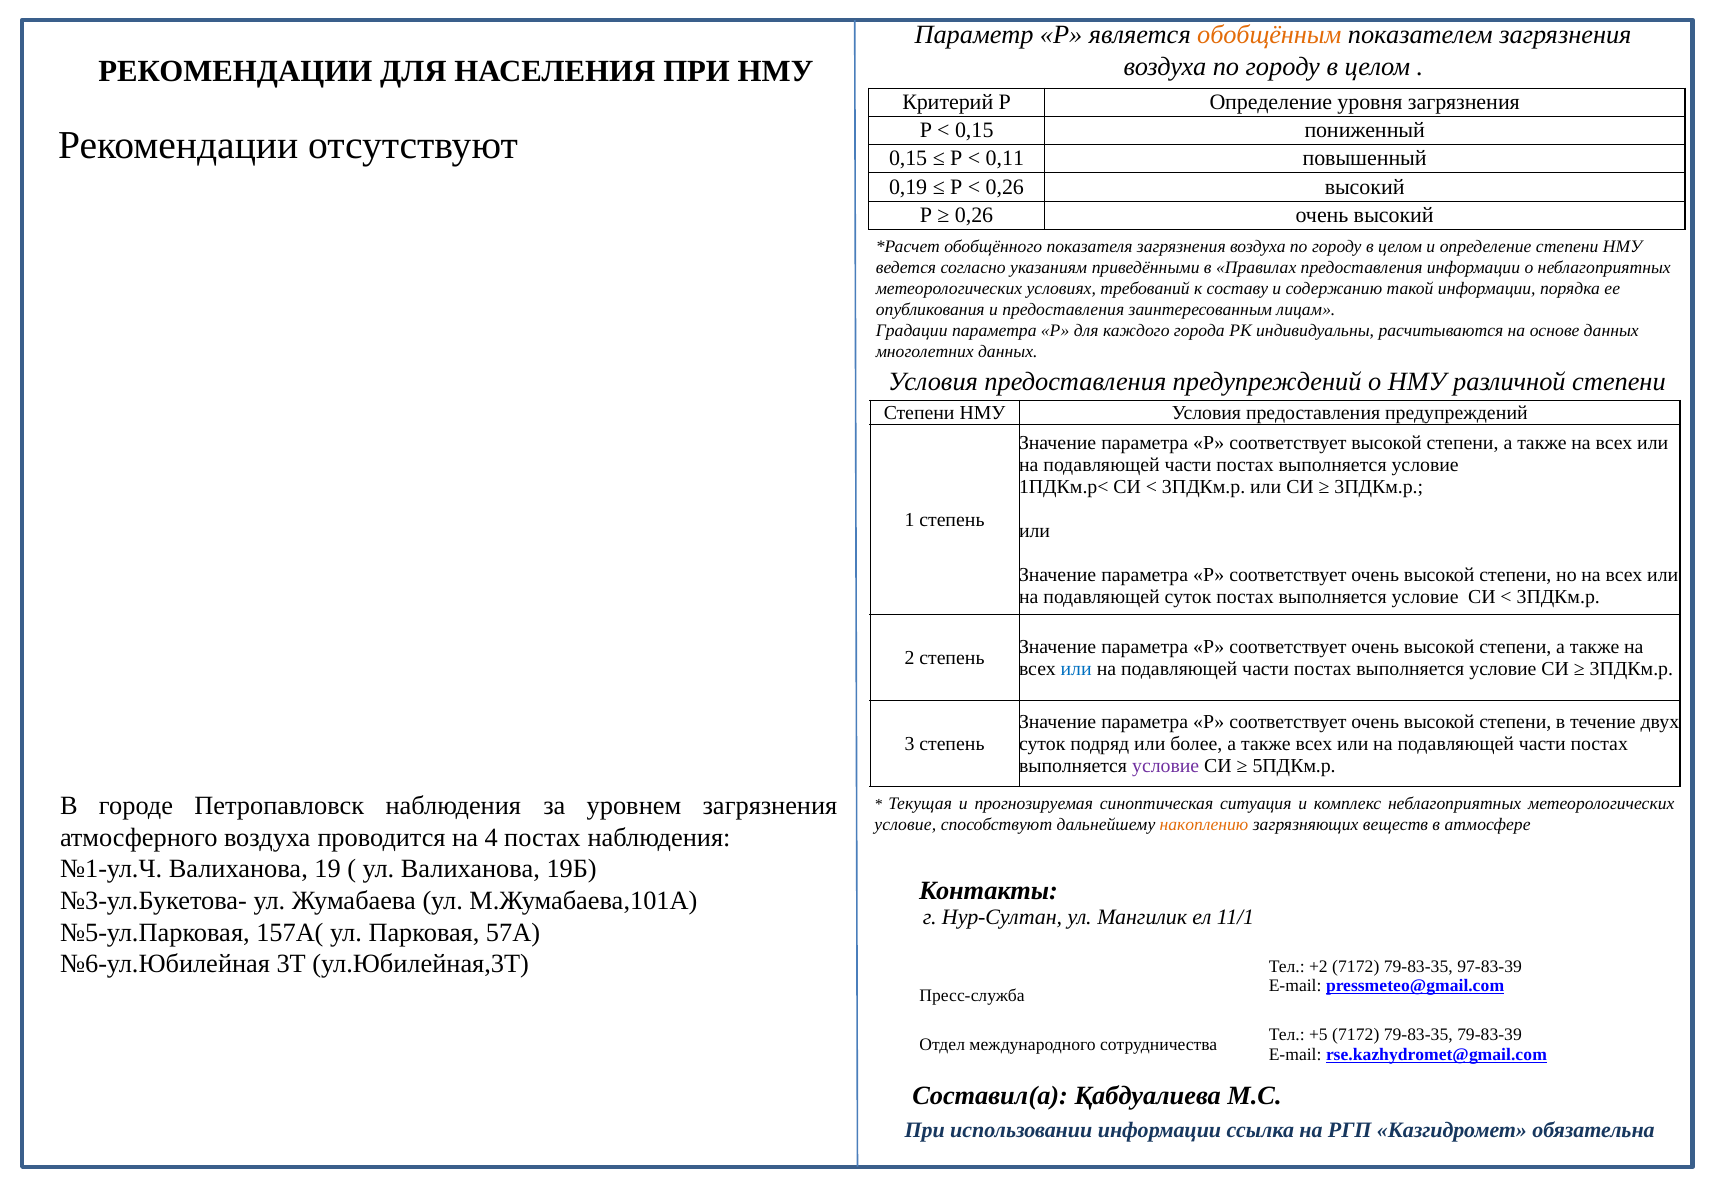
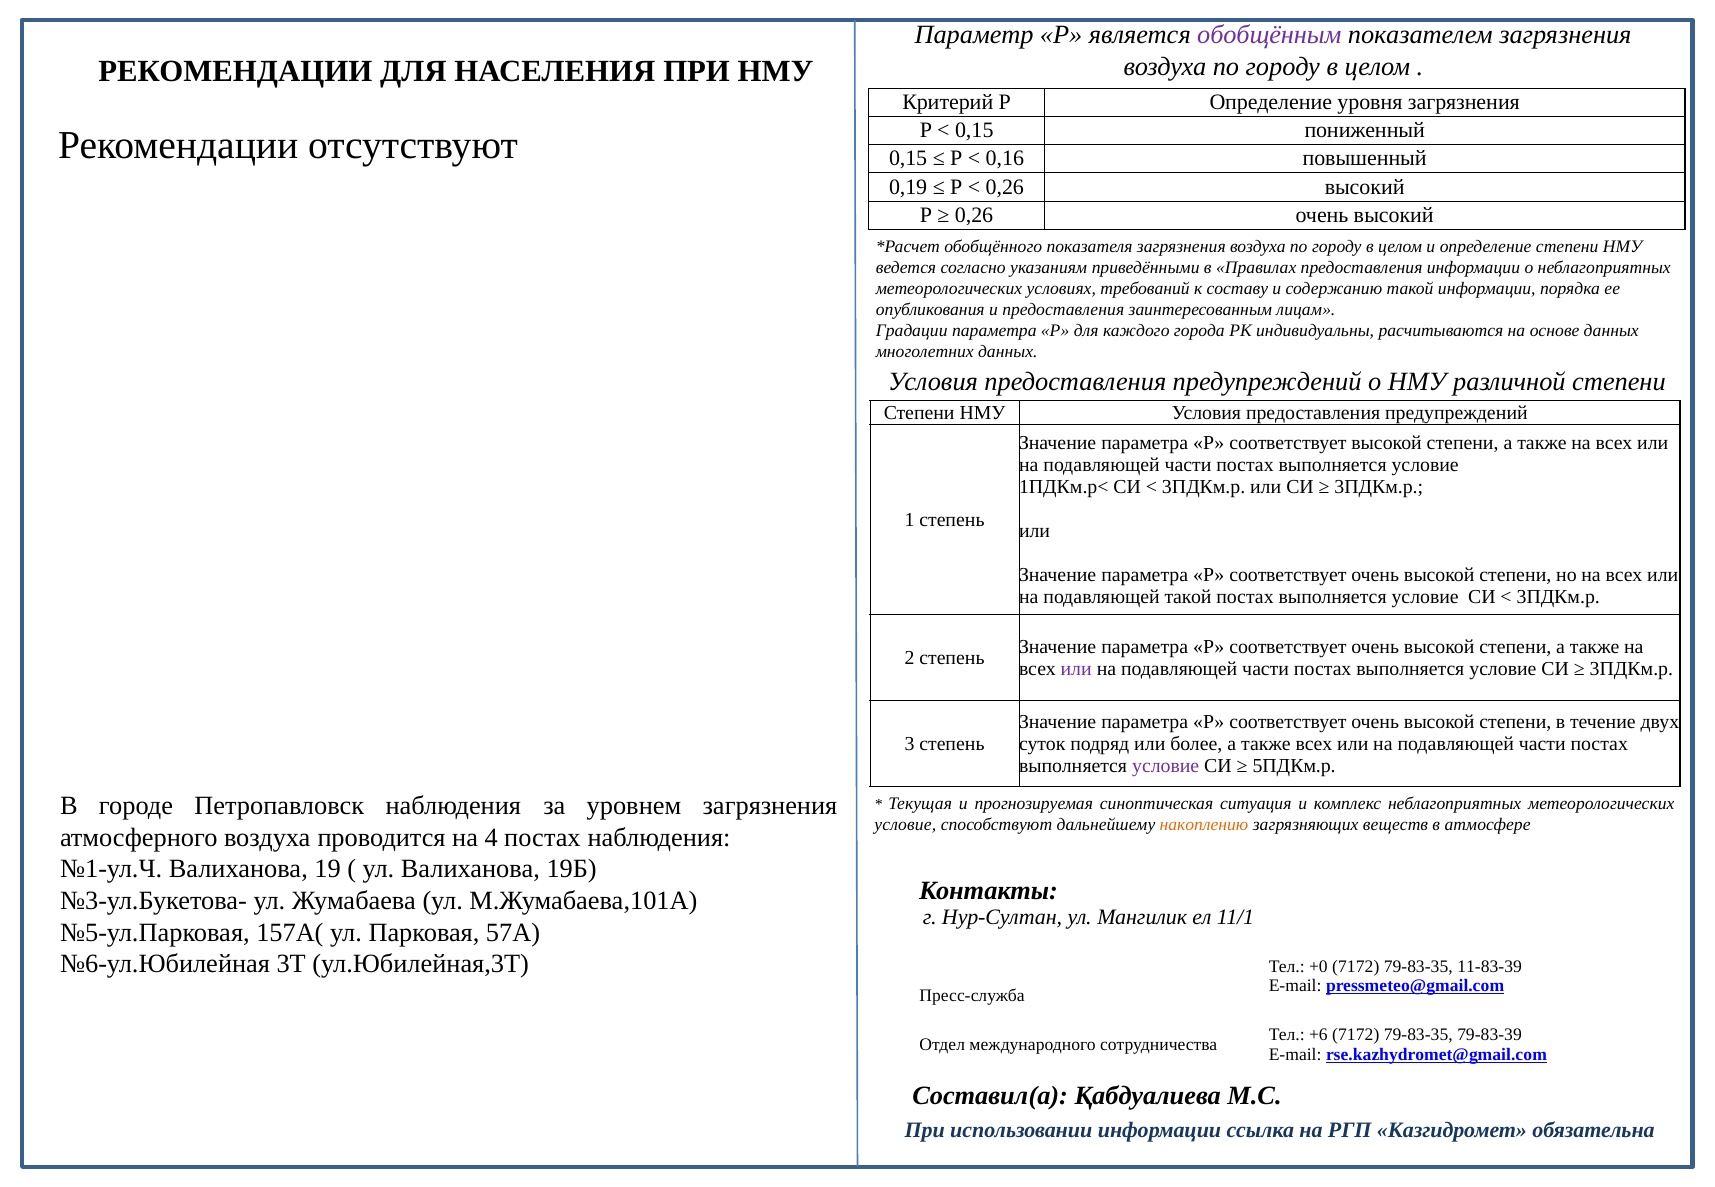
обобщённым colour: orange -> purple (1269, 35)
0,11: 0,11 -> 0,16 (1005, 159)
подавляющей суток: суток -> такой (1188, 597)
или colour: blue -> purple (1076, 669)
+2: +2 -> +0 (1318, 967)
97-83-39: 97-83-39 -> 11-83-39 (1490, 967)
+5: +5 -> +6 (1318, 1035)
